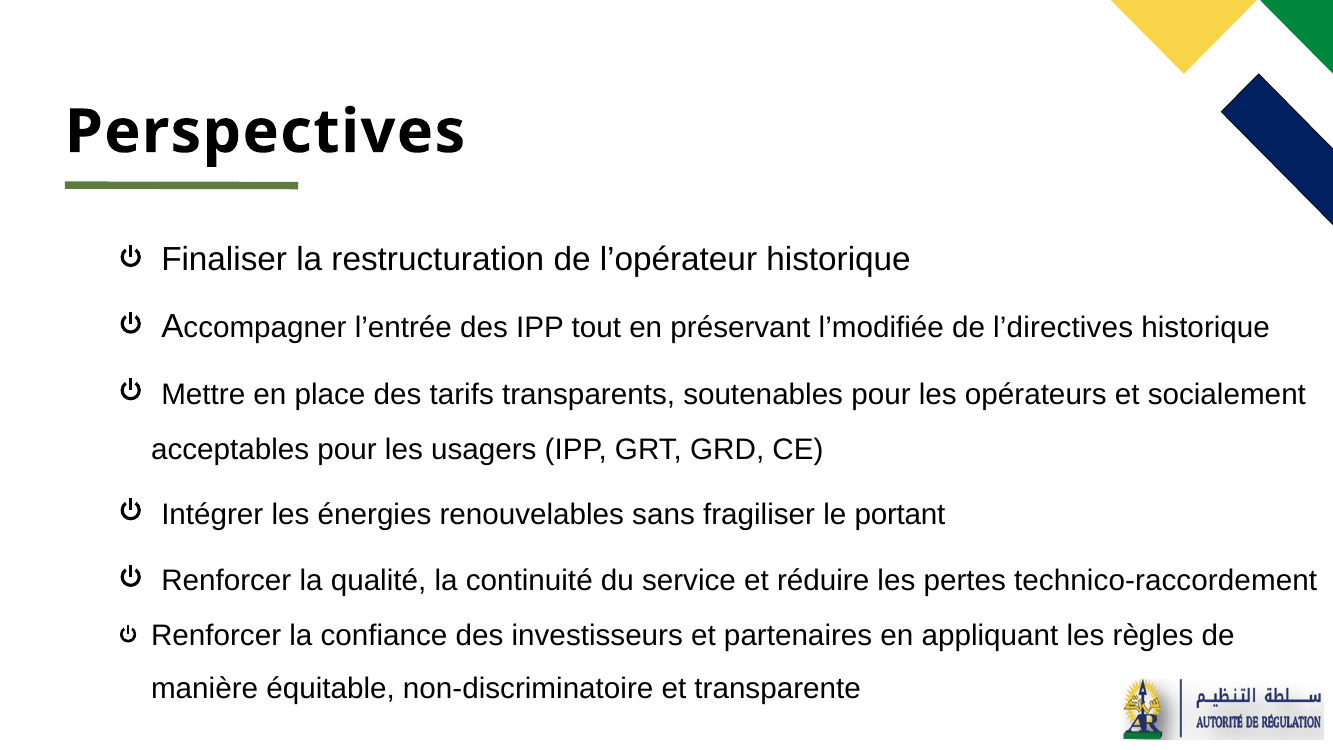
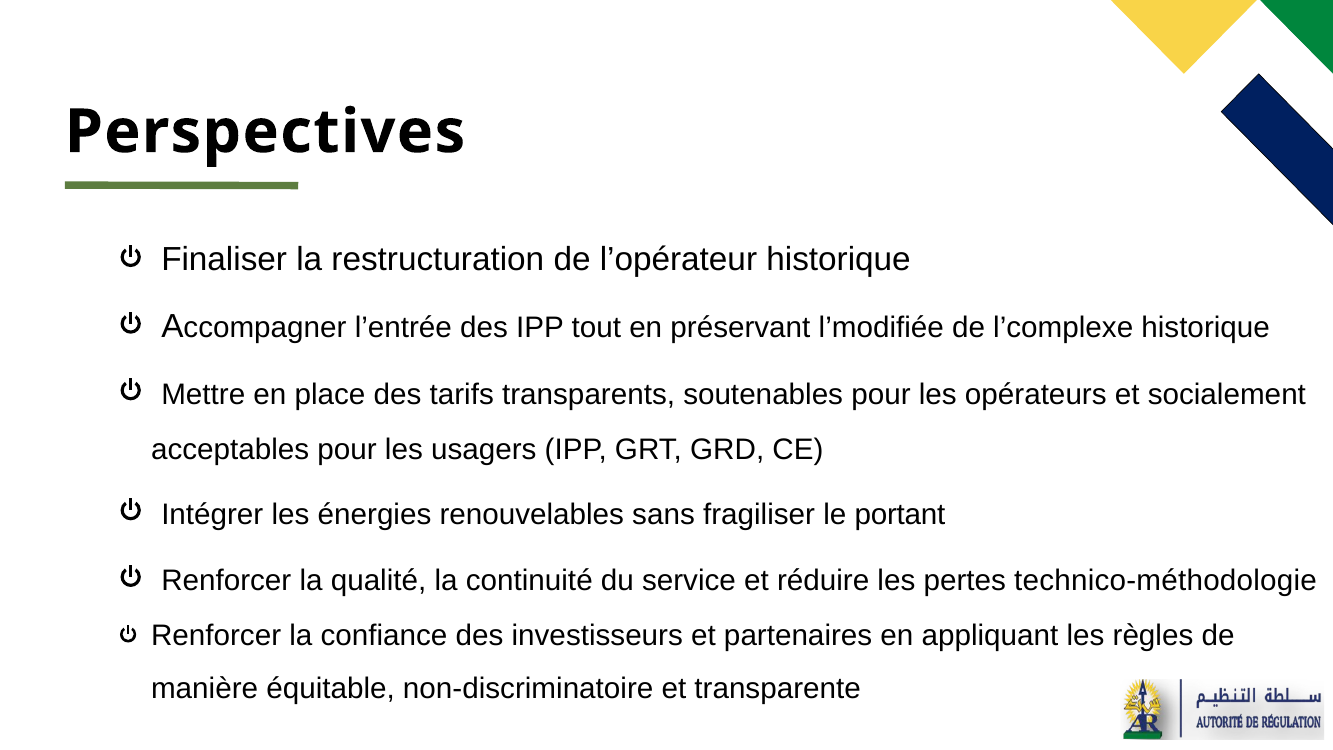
l’directives: l’directives -> l’complexe (1063, 328)
technico-raccordement: technico-raccordement -> technico-méthodologie (1166, 581)
